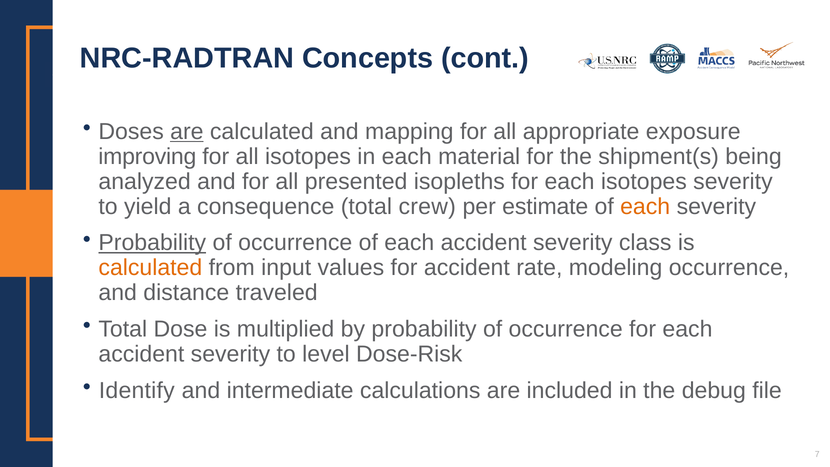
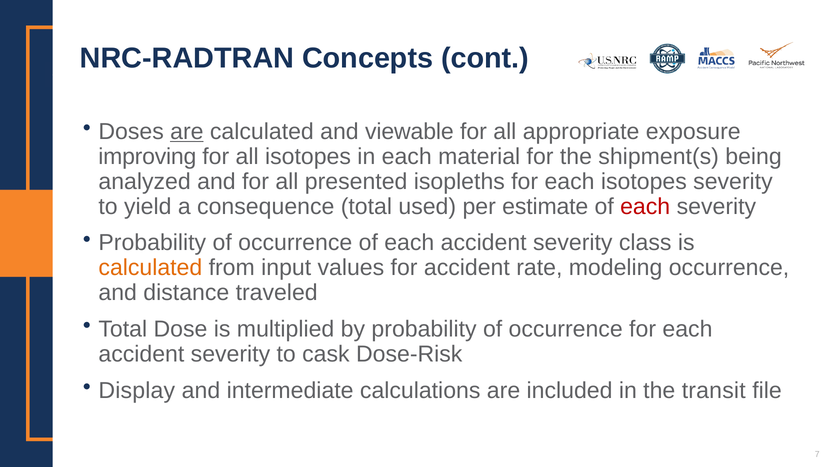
mapping: mapping -> viewable (409, 132)
crew: crew -> used (427, 206)
each colour: orange -> red (645, 206)
Probability underline: present -> none (152, 243)
level: level -> cask (326, 354)
Identify: Identify -> Display (137, 390)
debug: debug -> transit (714, 390)
